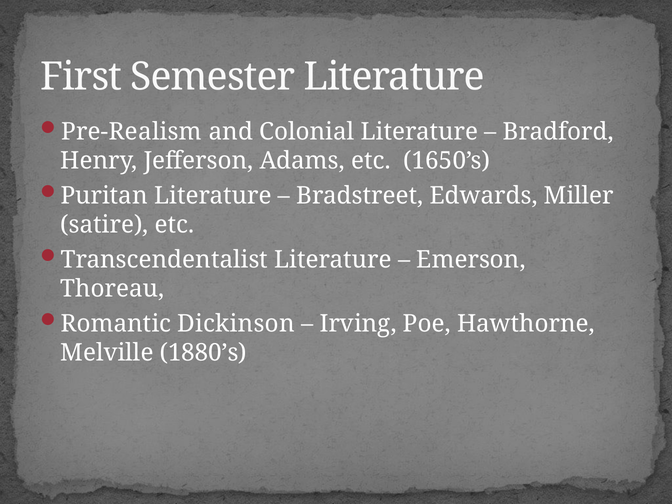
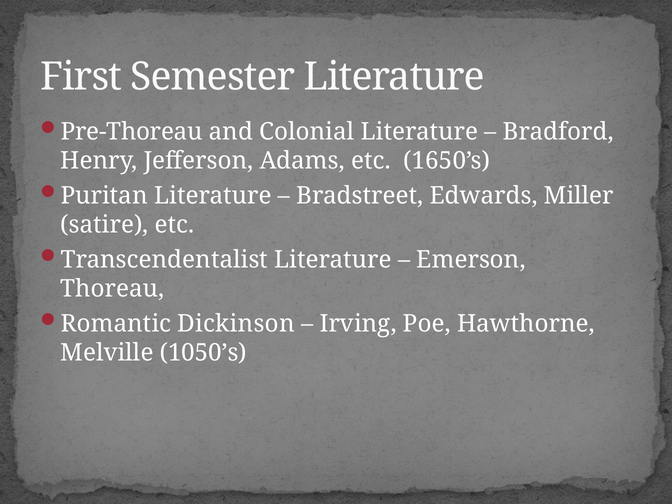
Pre-Realism: Pre-Realism -> Pre-Thoreau (132, 132)
1880’s: 1880’s -> 1050’s (203, 353)
